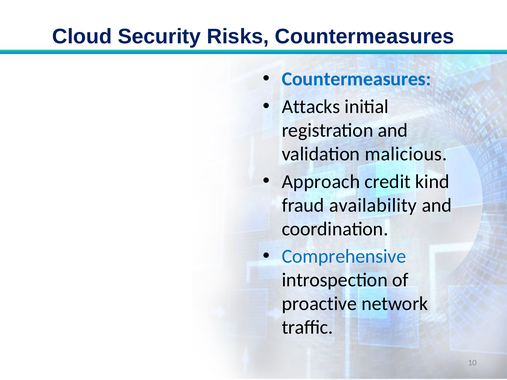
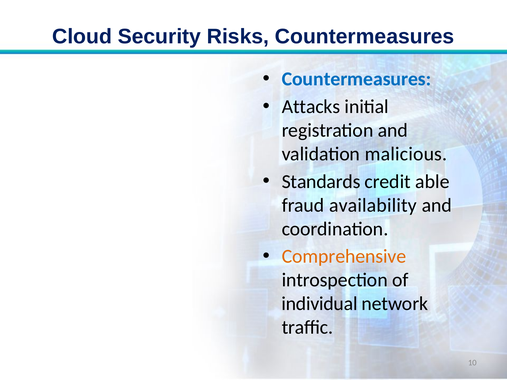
Approach: Approach -> Standards (321, 182)
kind: kind -> able (432, 182)
Comprehensive colour: blue -> orange (344, 257)
proactive: proactive -> individual (319, 304)
